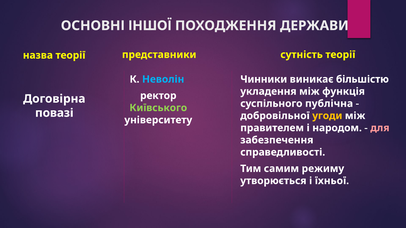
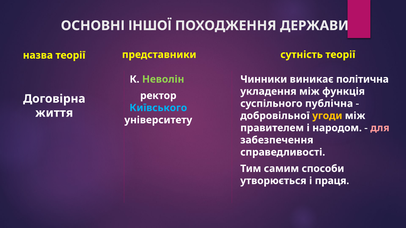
Неволін colour: light blue -> light green (163, 79)
більшістю: більшістю -> політична (362, 79)
Київського colour: light green -> light blue (158, 108)
повазі: повазі -> життя (54, 113)
режиму: режиму -> способи (323, 169)
їхньої: їхньої -> праця (332, 181)
